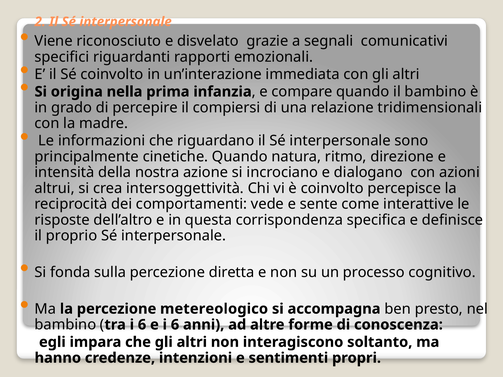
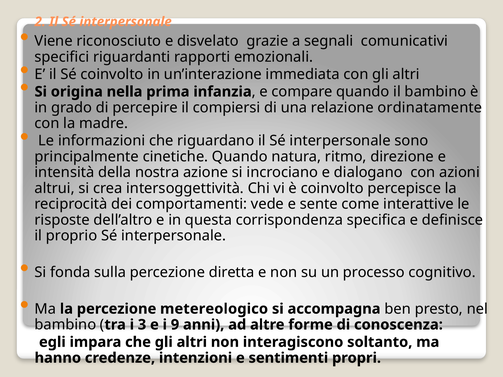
tridimensionali: tridimensionali -> ordinatamente (430, 108)
tra i 6: 6 -> 3 (142, 325)
e i 6: 6 -> 9 (175, 325)
